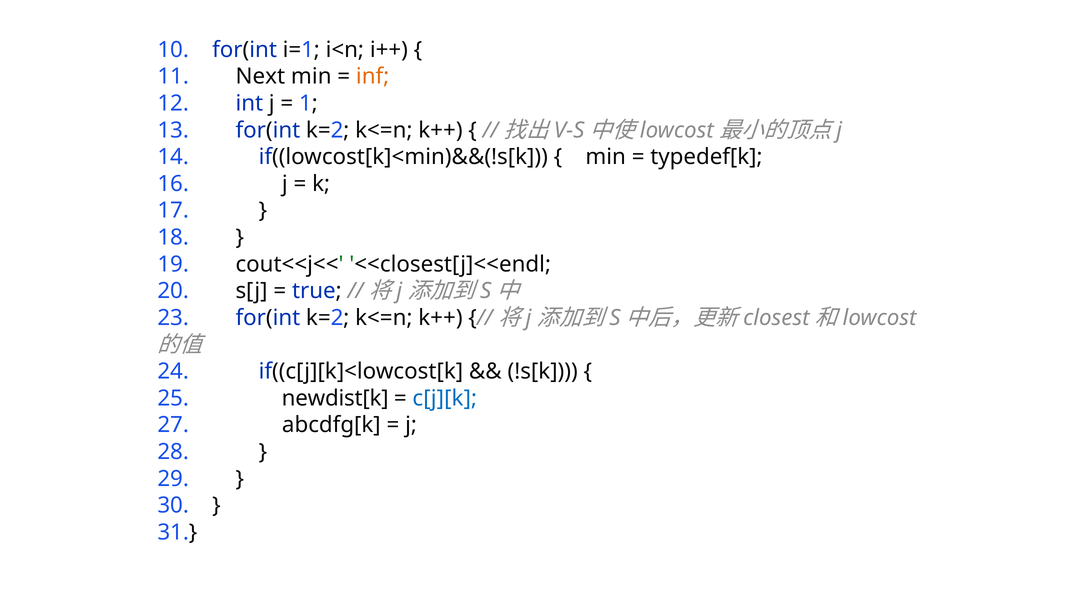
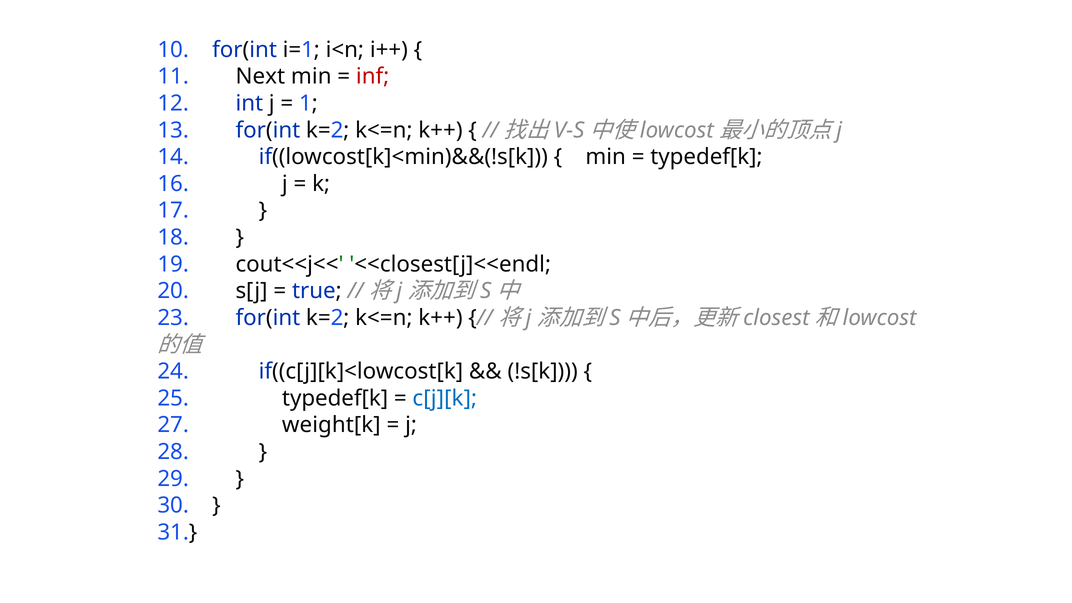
inf colour: orange -> red (373, 77)
25 newdist[k: newdist[k -> typedef[k (335, 398)
abcdfg[k: abcdfg[k -> weight[k (331, 425)
